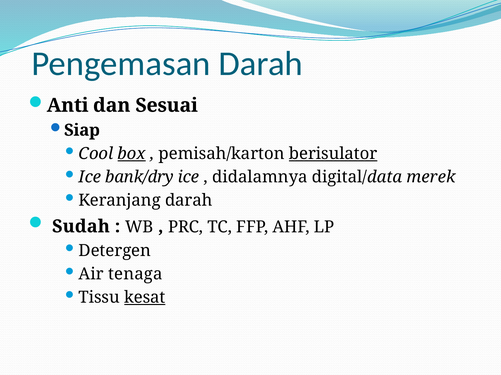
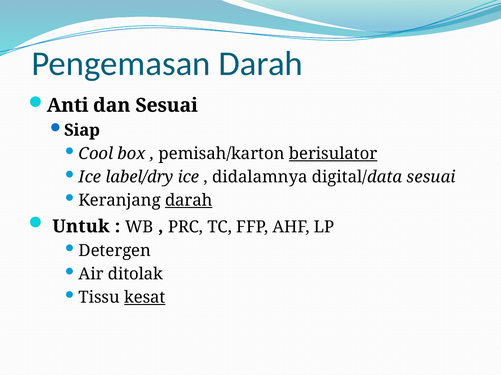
box underline: present -> none (132, 154)
bank/dry: bank/dry -> label/dry (139, 177)
digital/data merek: merek -> sesuai (431, 177)
darah underline: none -> present (189, 201)
Sudah: Sudah -> Untuk (81, 227)
tenaga: tenaga -> ditolak (135, 275)
